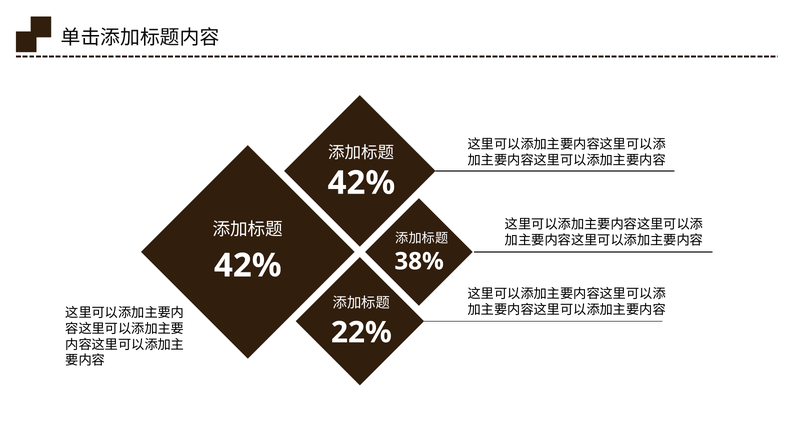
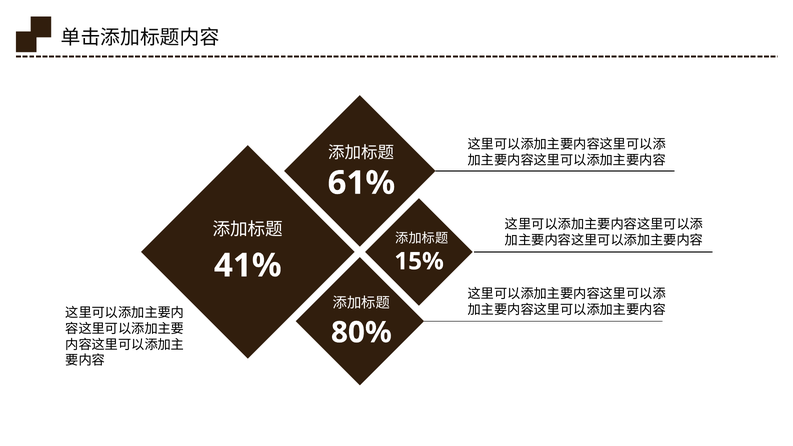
42%: 42% -> 61% (361, 183)
38%: 38% -> 15% (419, 261)
42%: 42% -> 41% (248, 266)
22%: 22% -> 80% (361, 333)
